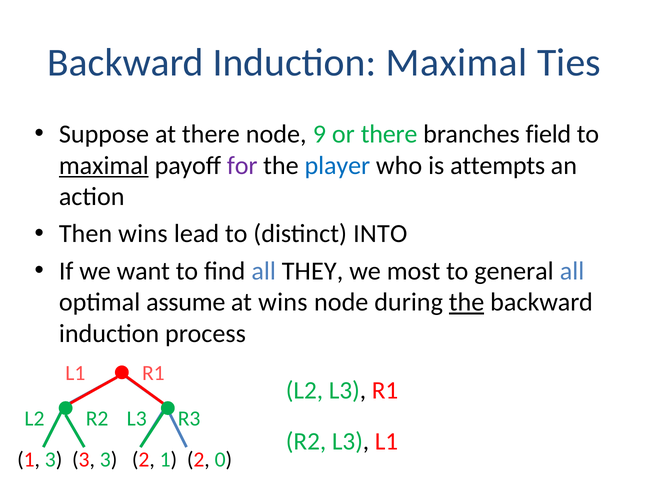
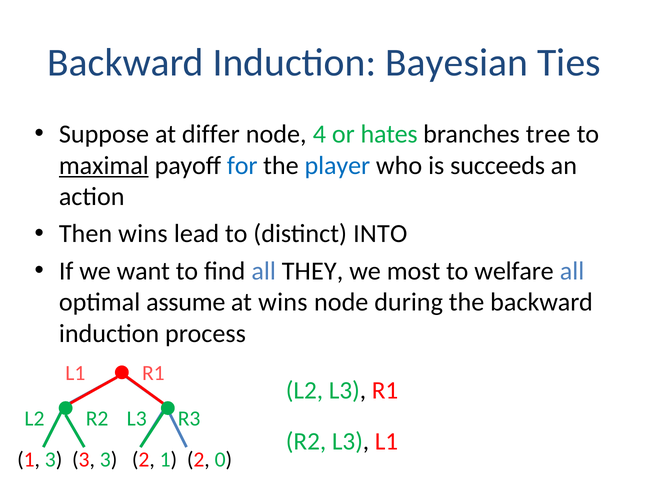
Induction Maximal: Maximal -> Bayesian (457, 63)
at there: there -> differ (211, 134)
9: 9 -> 4 (319, 134)
or there: there -> hates (389, 134)
field: field -> tree (548, 134)
for colour: purple -> blue (242, 166)
attempts: attempts -> succeeds (498, 166)
general: general -> welfare (514, 271)
the underline: present -> none (467, 303)
